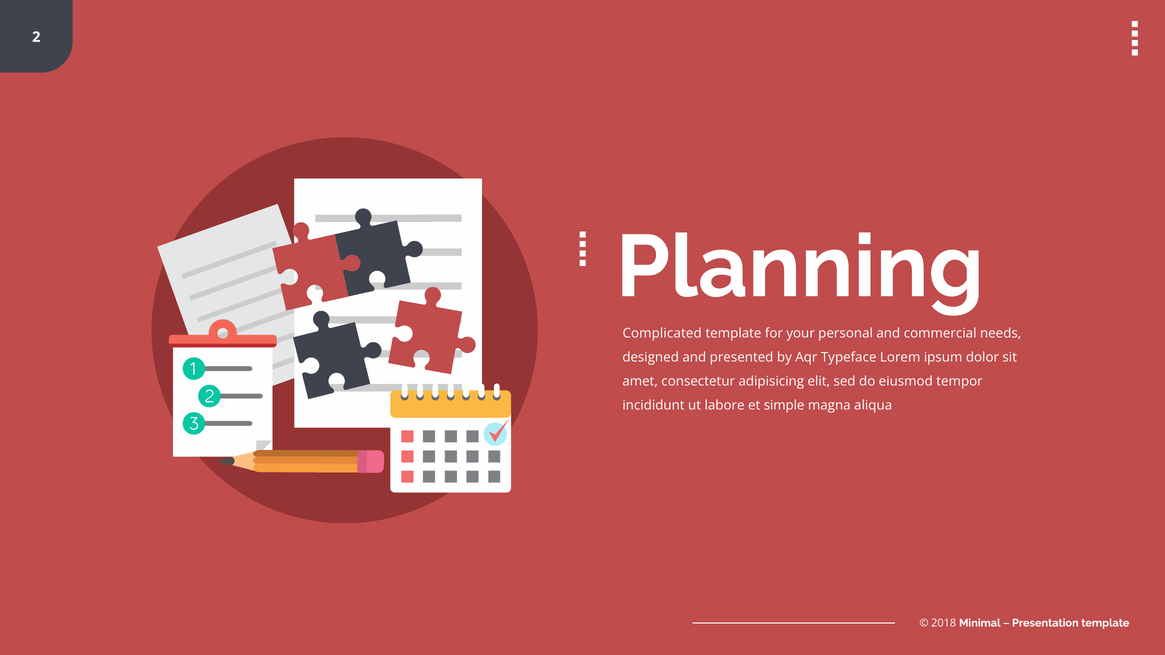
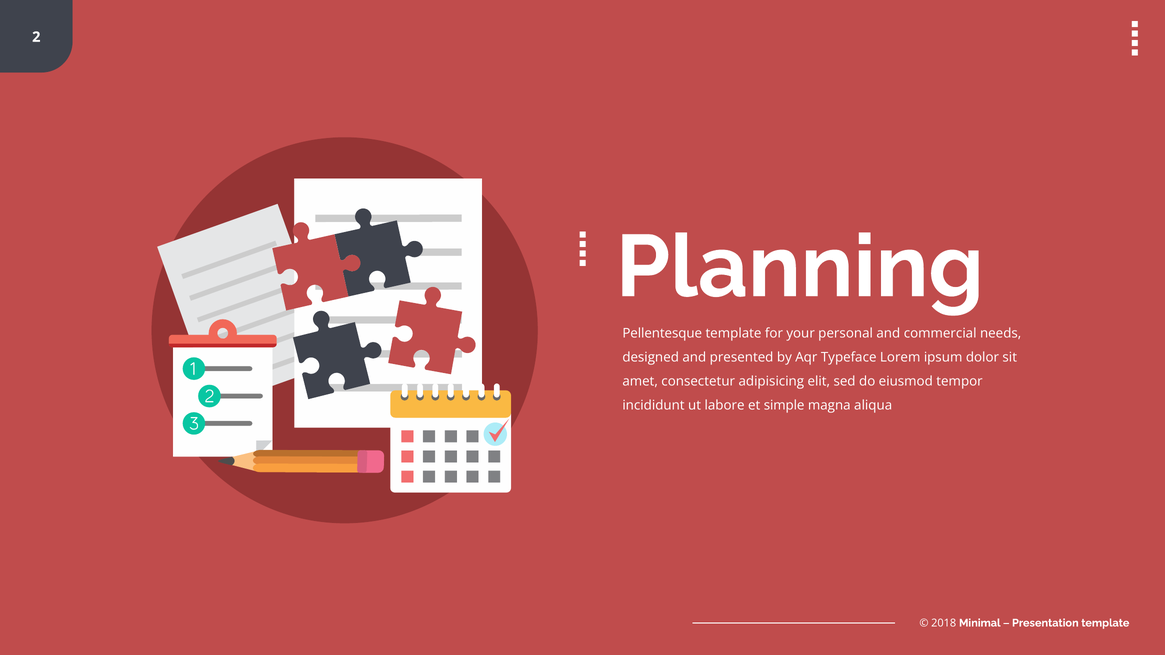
Complicated: Complicated -> Pellentesque (662, 333)
